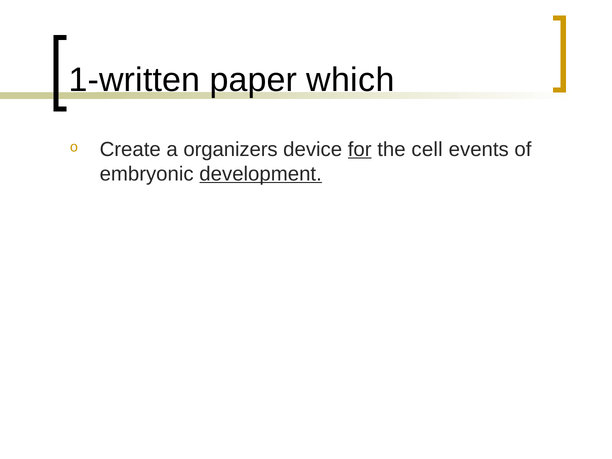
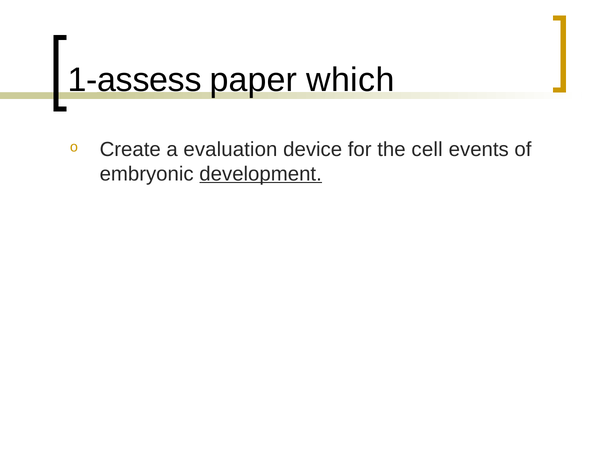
1-written: 1-written -> 1-assess (135, 80)
organizers: organizers -> evaluation (230, 149)
for underline: present -> none (360, 149)
